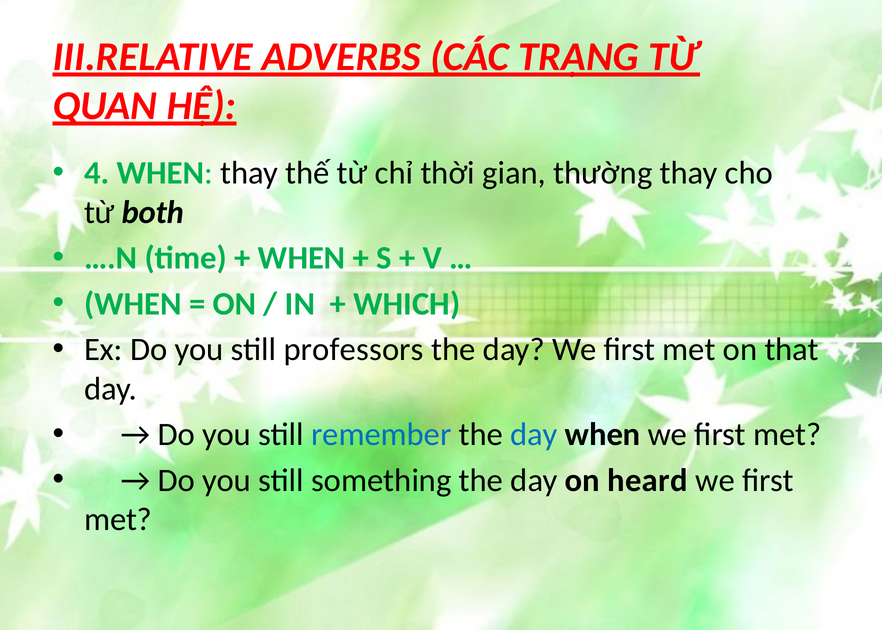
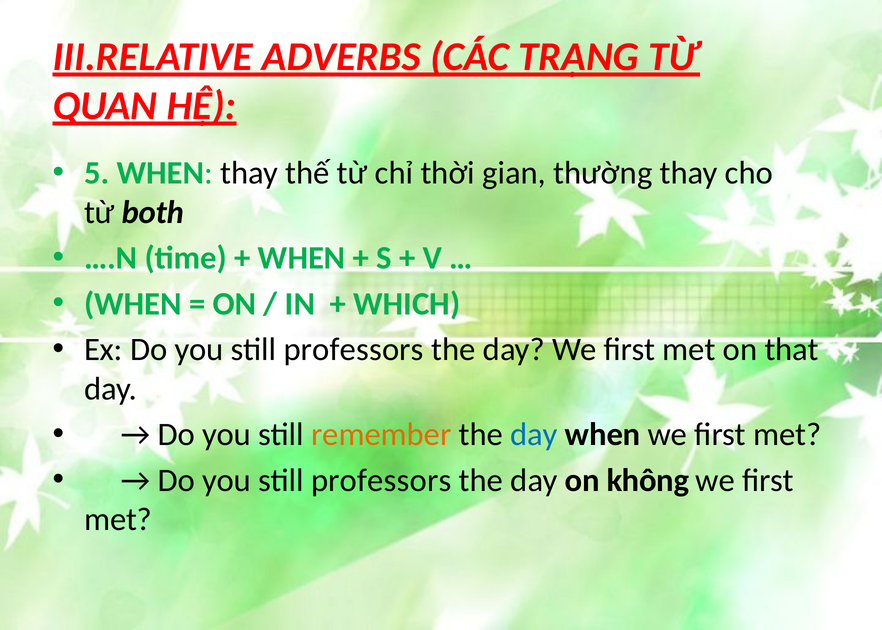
4: 4 -> 5 (97, 173)
remember colour: blue -> orange (381, 435)
something: something -> professors (381, 480)
heard: heard -> không (648, 480)
